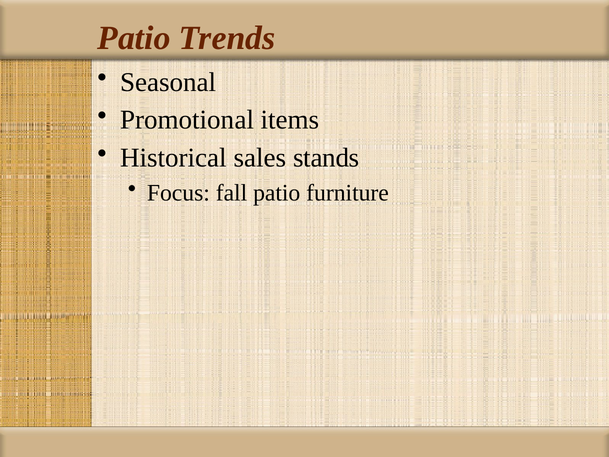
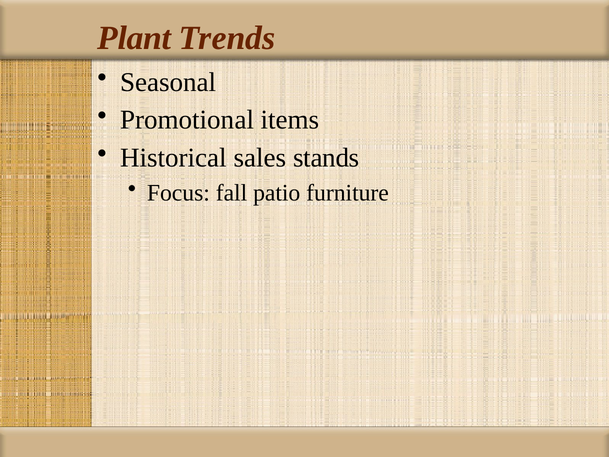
Patio: Patio -> Plant (134, 38)
